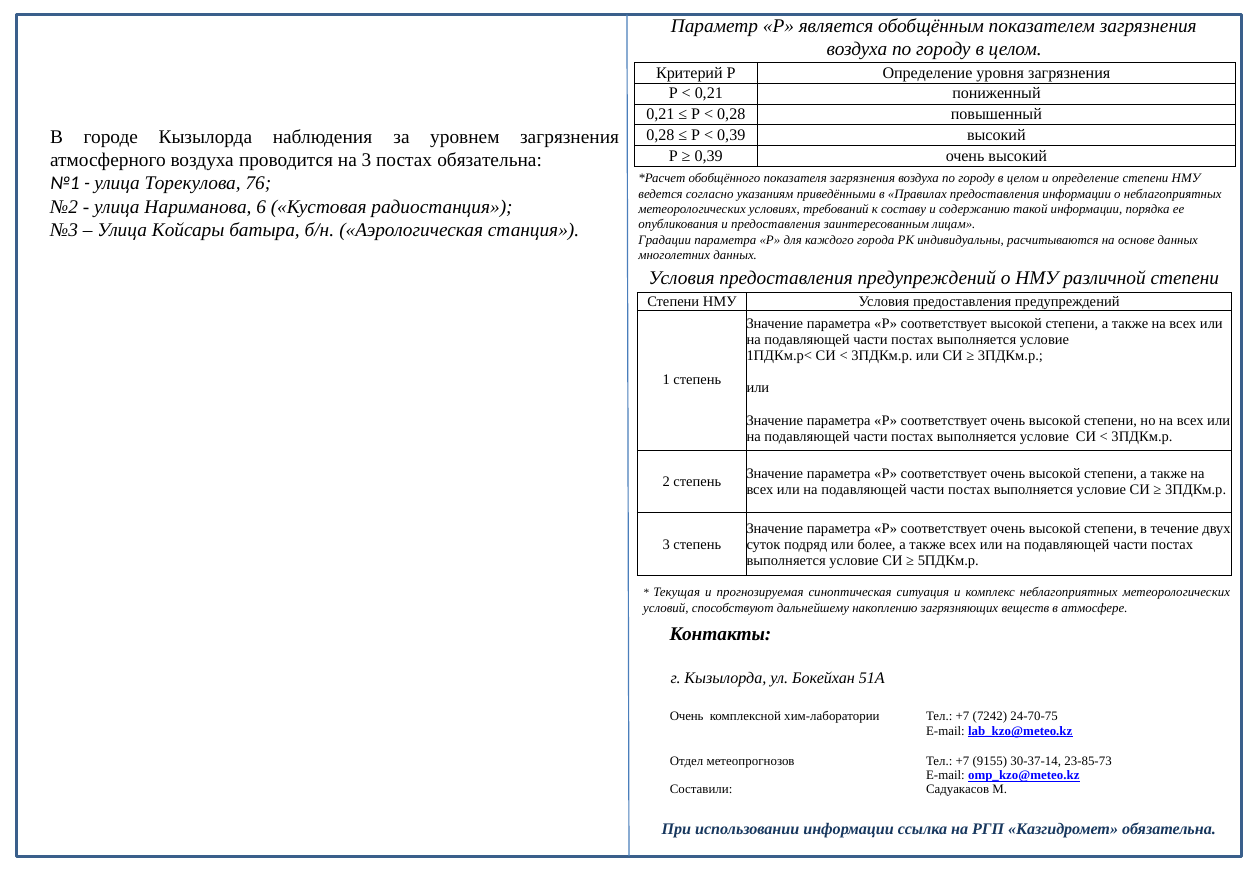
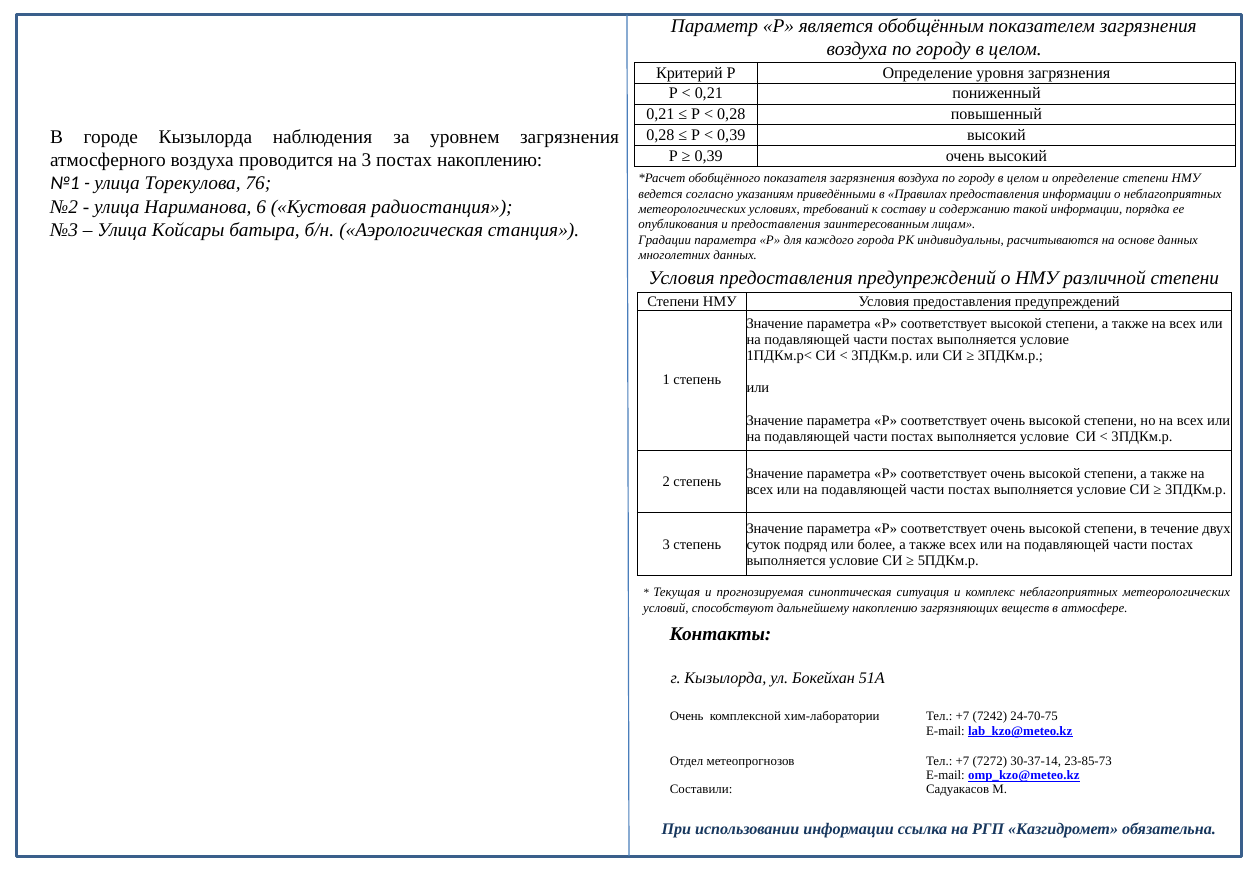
постах обязательна: обязательна -> накоплению (490, 160)
9155: 9155 -> 7272 (990, 761)
